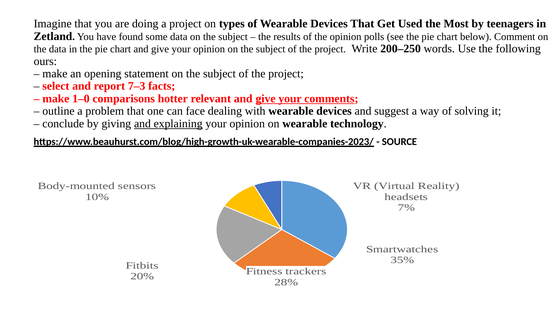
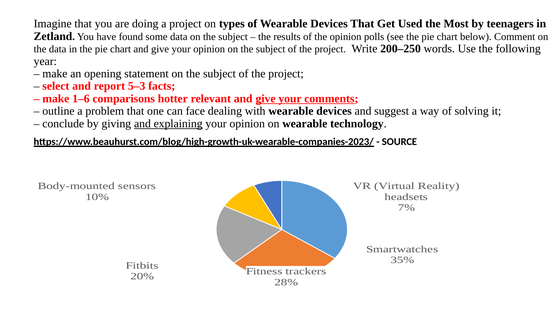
ours: ours -> year (45, 61)
7–3: 7–3 -> 5–3 (137, 86)
1–0: 1–0 -> 1–6 (81, 99)
